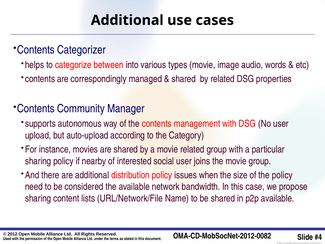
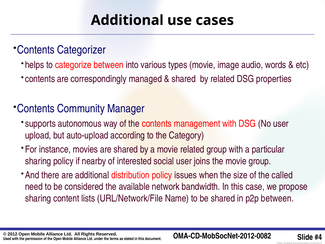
the policy: policy -> called (282, 175)
p2p available: available -> between (277, 198)
